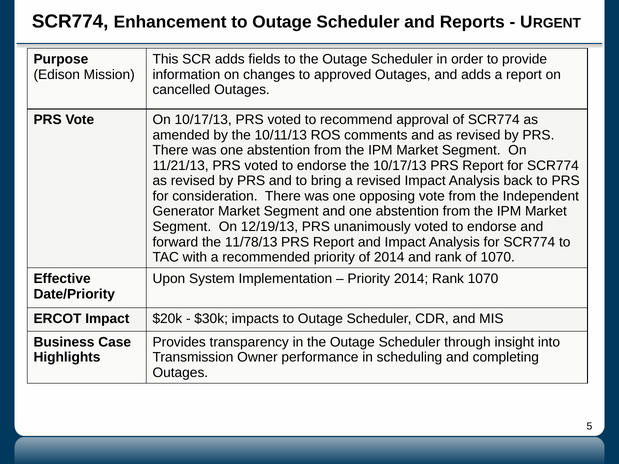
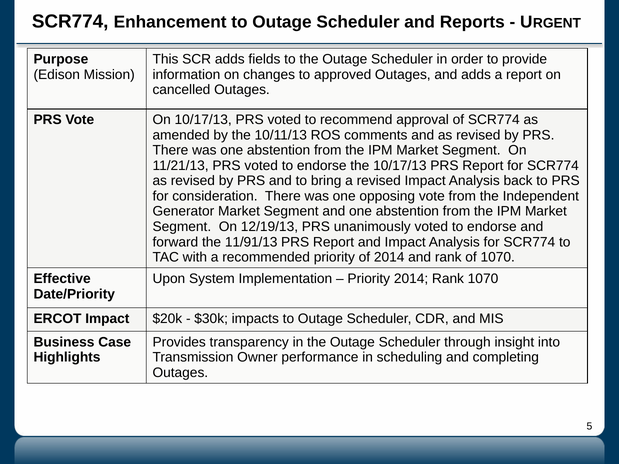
11/78/13: 11/78/13 -> 11/91/13 (251, 242)
